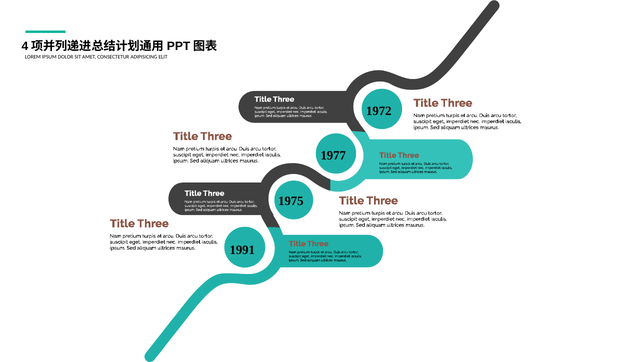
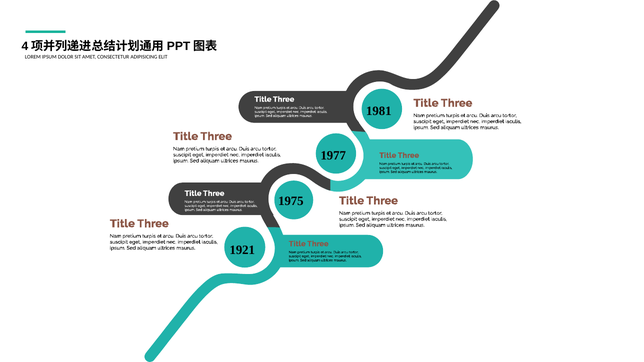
1972: 1972 -> 1981 (379, 111)
1991: 1991 -> 1921 (242, 250)
